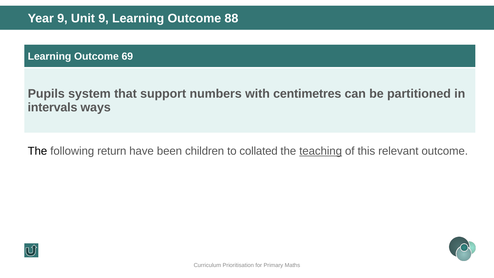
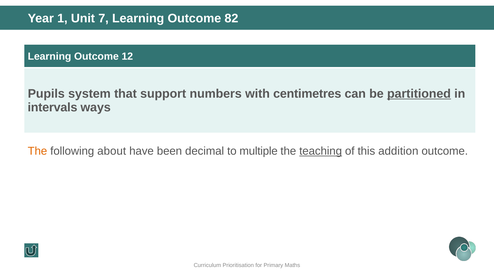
Year 9: 9 -> 1 (62, 18)
Unit 9: 9 -> 7 (104, 18)
88: 88 -> 82 (231, 18)
69: 69 -> 12 (127, 56)
partitioned underline: none -> present (419, 94)
The colour: black -> orange (37, 151)
return: return -> about (112, 151)
children: children -> decimal (205, 151)
collated: collated -> multiple (259, 151)
relevant: relevant -> addition (398, 151)
